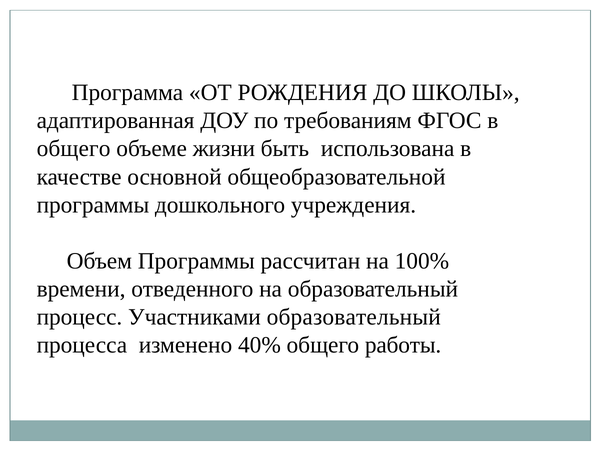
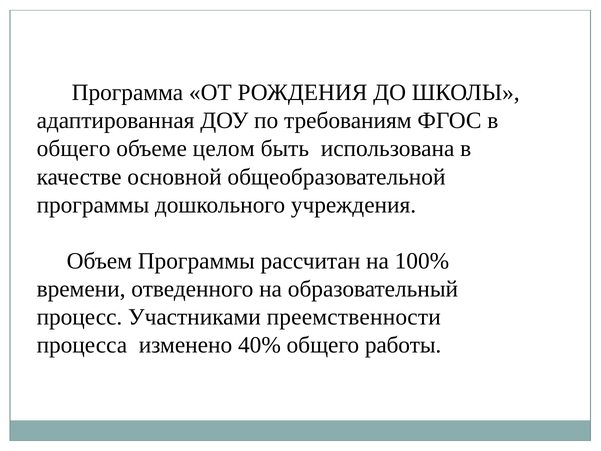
жизни: жизни -> целом (224, 149)
Участниками образовательный: образовательный -> преемственности (354, 317)
